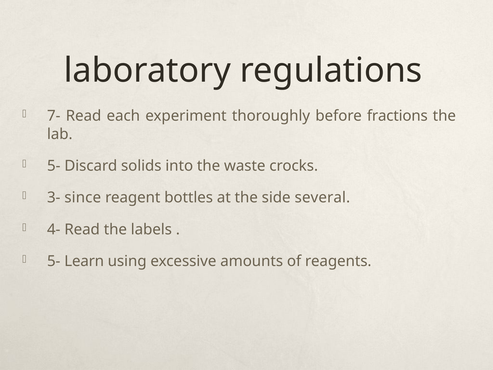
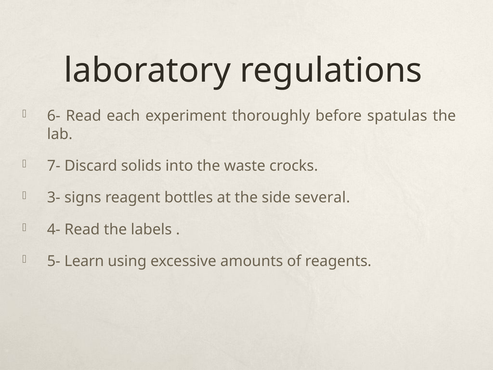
7-: 7- -> 6- (54, 116)
fractions: fractions -> spatulas (397, 116)
5-: 5- -> 7- (54, 166)
since: since -> signs (83, 198)
